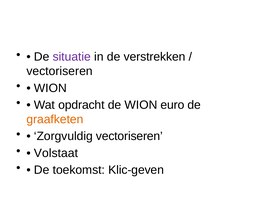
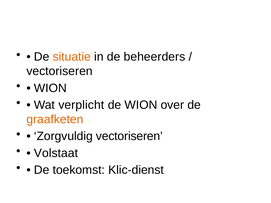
situatie colour: purple -> orange (72, 57)
verstrekken: verstrekken -> beheerders (154, 57)
opdracht: opdracht -> verplicht (81, 105)
euro: euro -> over (172, 105)
Klic-geven: Klic-geven -> Klic-dienst (136, 170)
